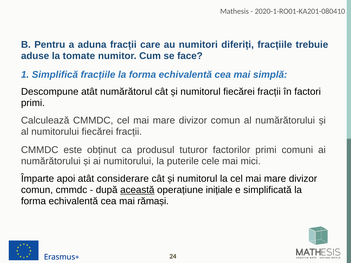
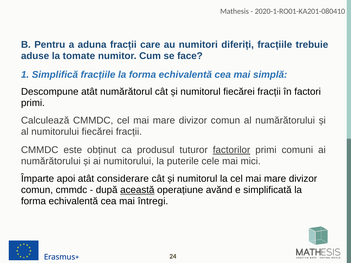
factorilor underline: none -> present (232, 150)
inițiale: inițiale -> avănd (219, 190)
rămași: rămași -> întregi (153, 201)
